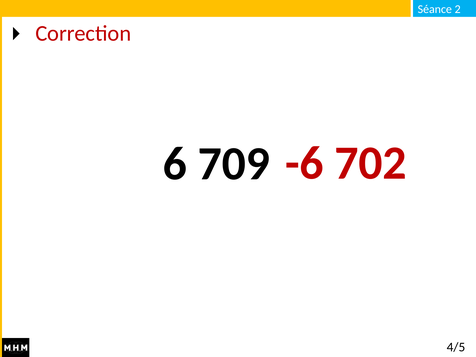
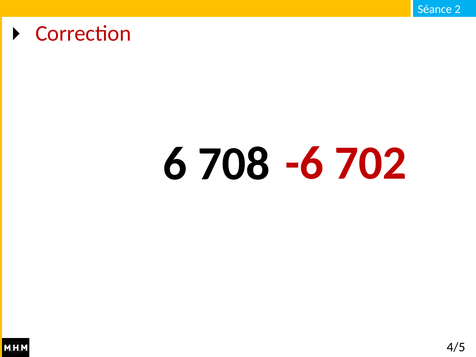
709: 709 -> 708 (234, 164)
